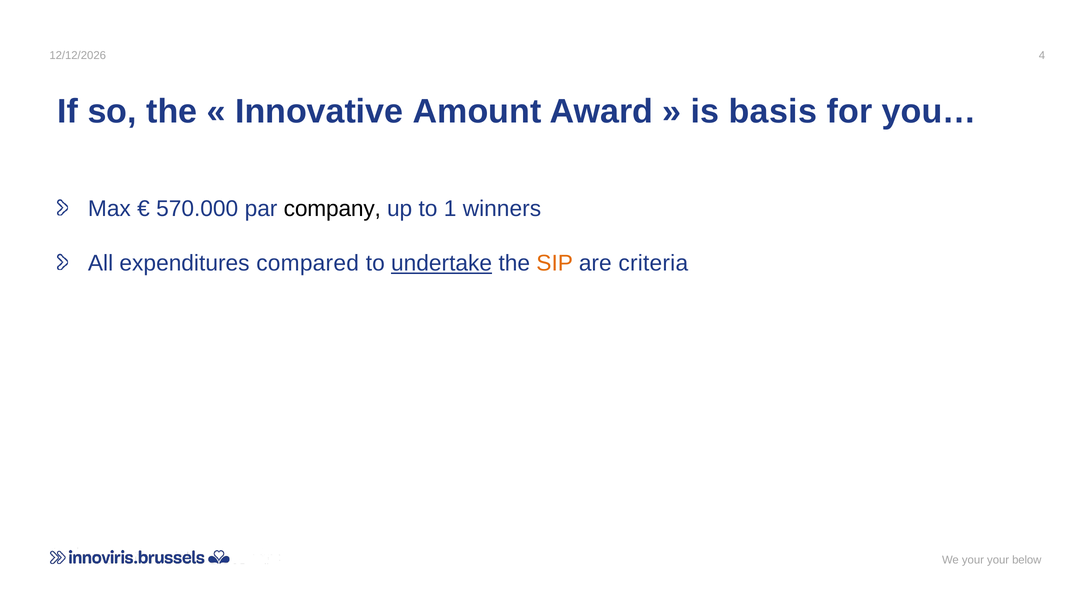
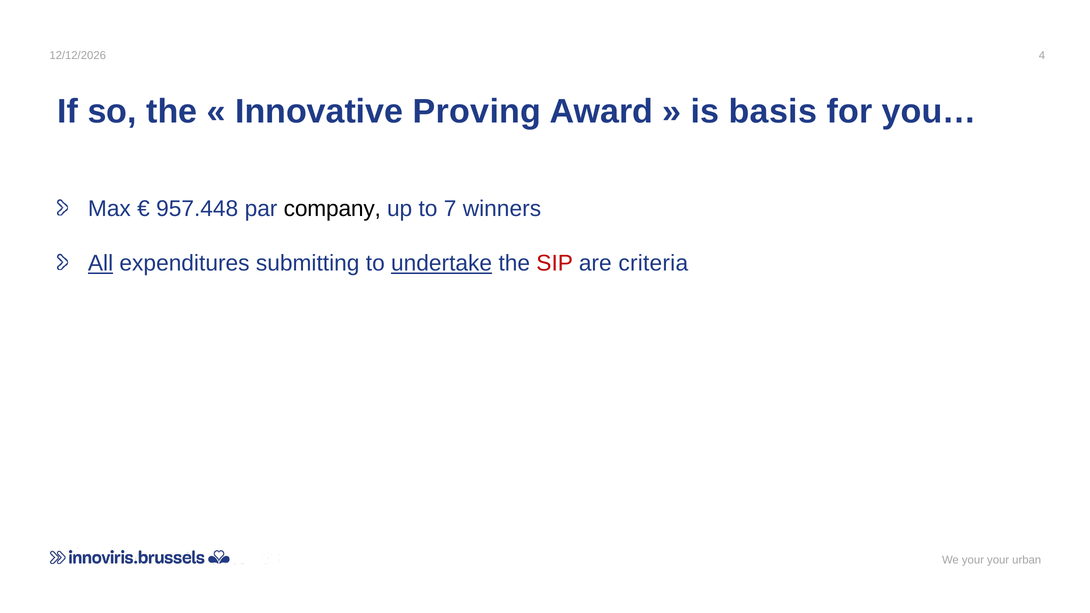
Amount: Amount -> Proving (477, 112)
570.000: 570.000 -> 957.448 (197, 209)
1: 1 -> 7 (450, 209)
All underline: none -> present (101, 263)
compared: compared -> submitting (308, 263)
SIP colour: orange -> red (555, 263)
below: below -> urban (1027, 560)
